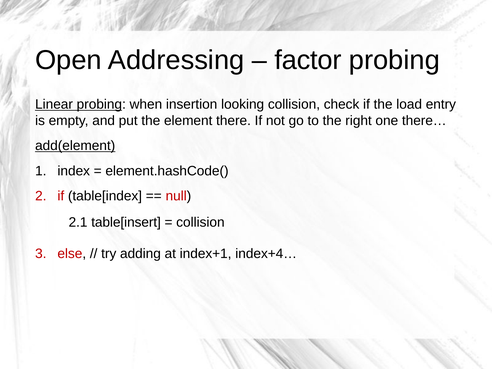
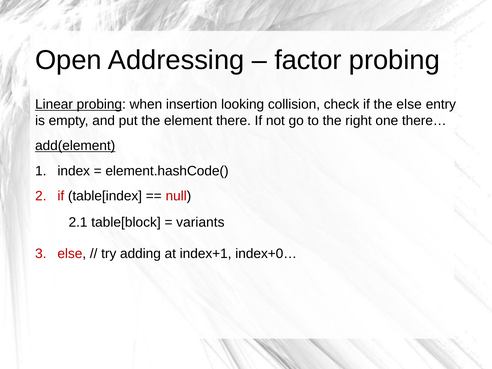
the load: load -> else (409, 104)
table[insert: table[insert -> table[block (126, 222)
collision: collision -> variants (200, 222)
index+4…: index+4… -> index+0… (266, 254)
